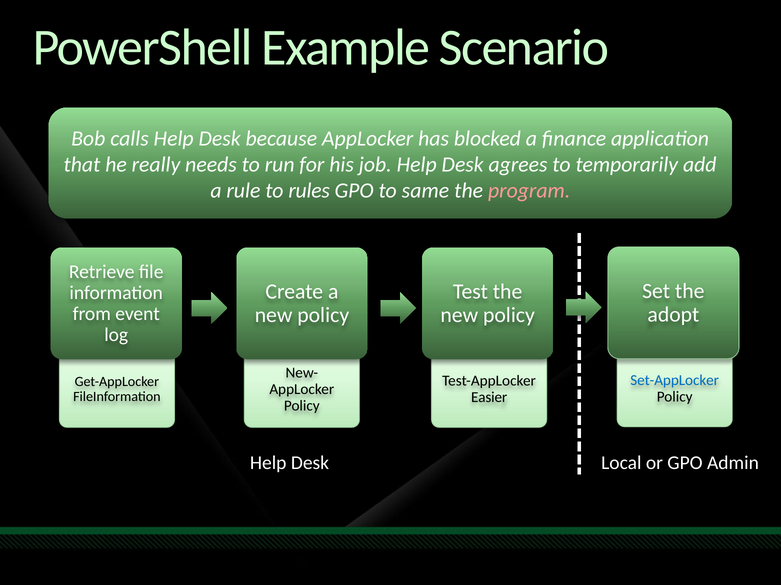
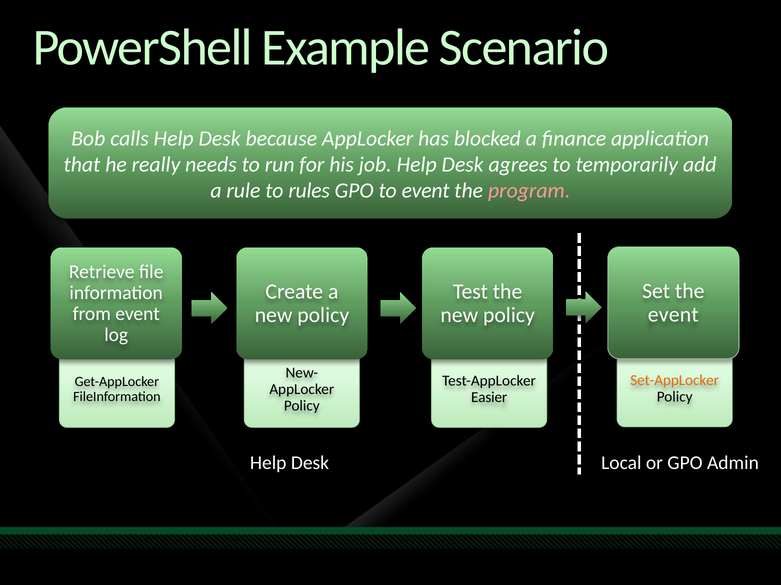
to same: same -> event (426, 191)
adopt: adopt -> event (673, 315)
Set-AppLocker colour: blue -> orange (675, 381)
